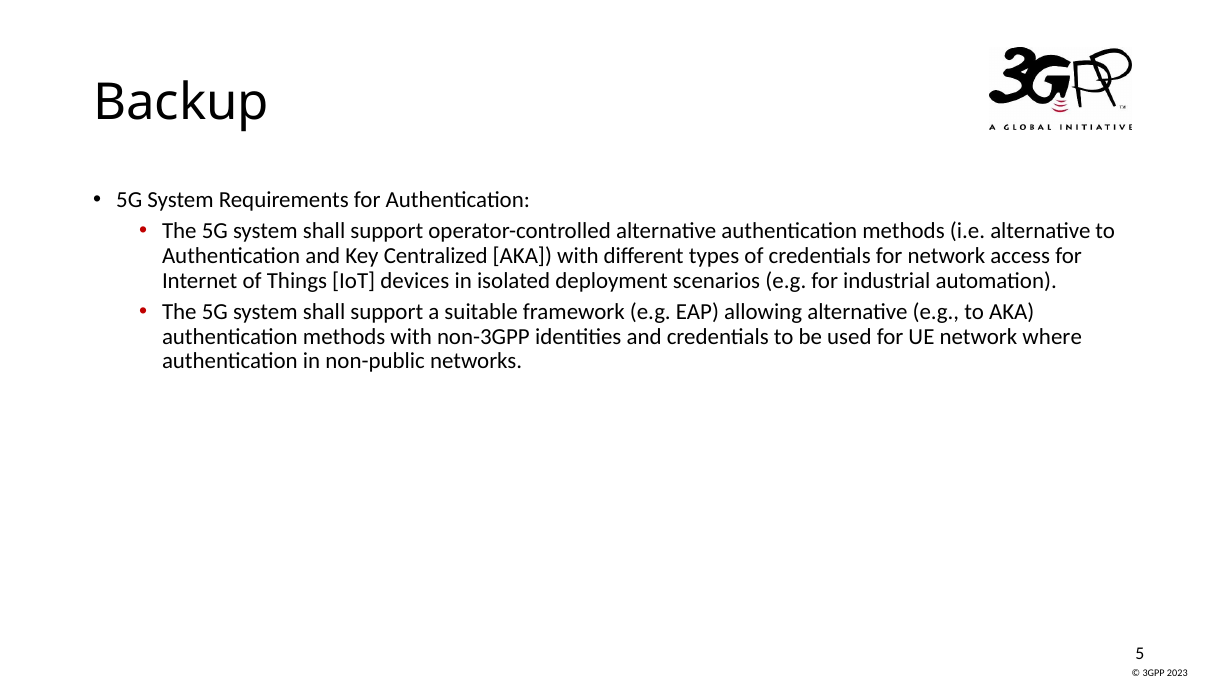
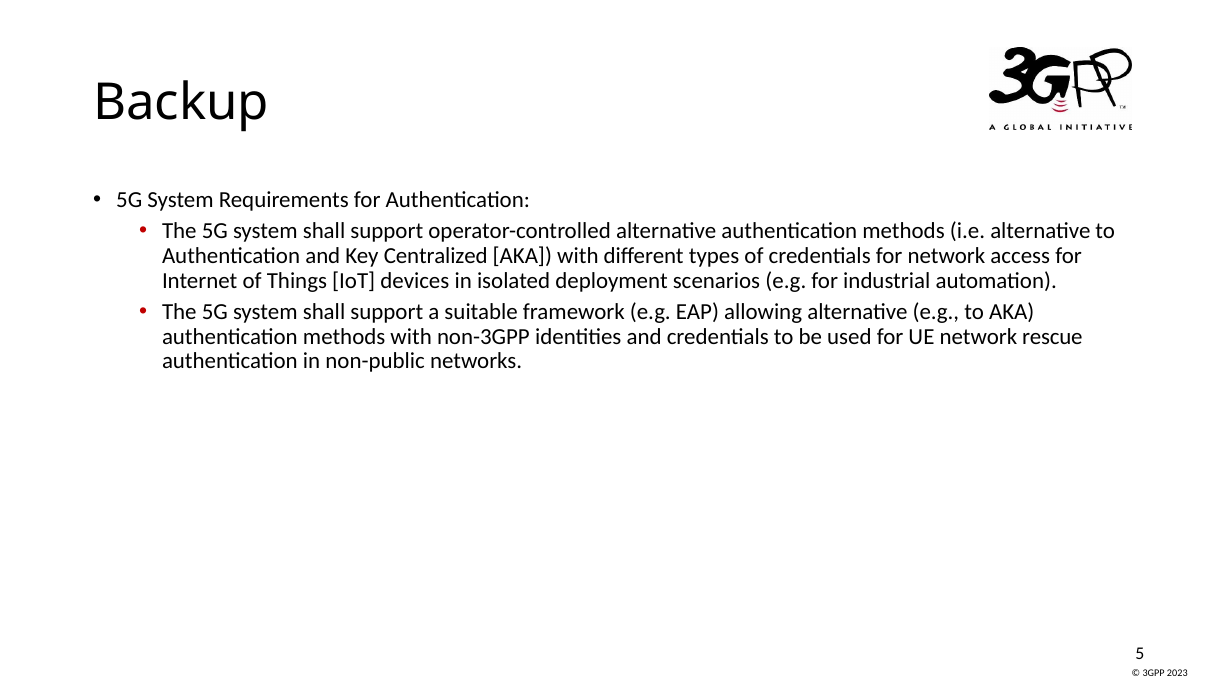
where: where -> rescue (1052, 337)
